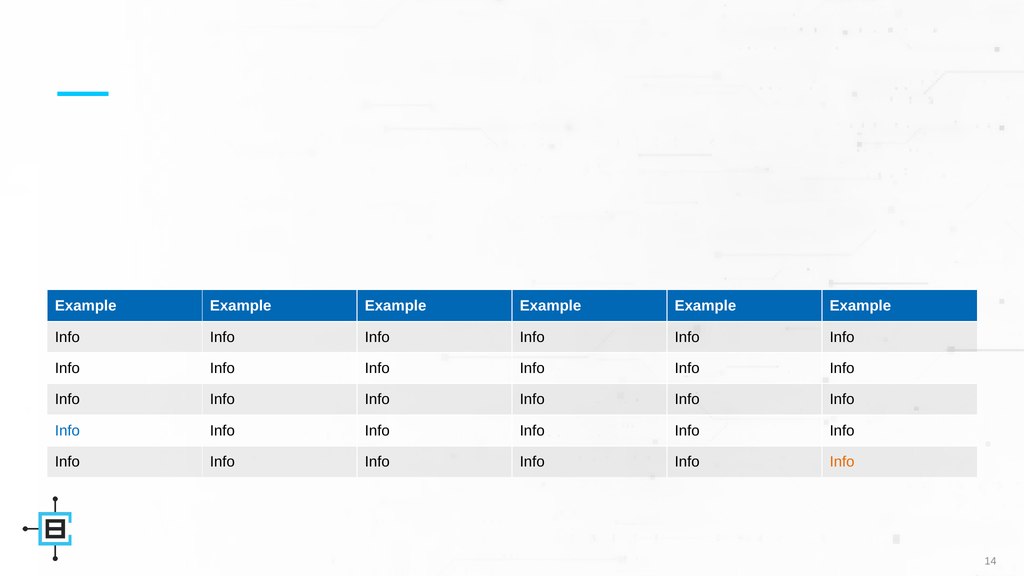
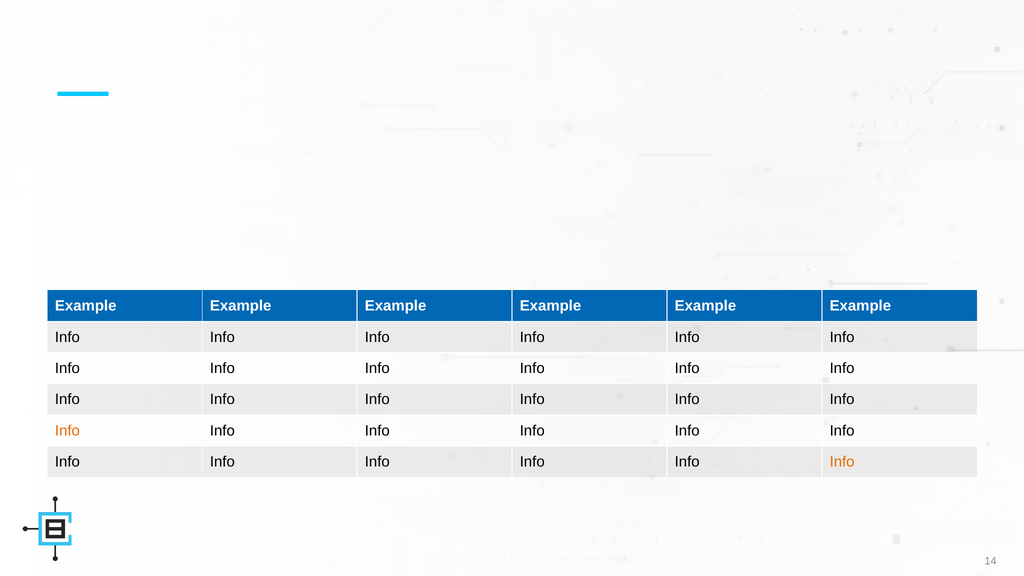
Info colour: blue -> orange (67, 431)
